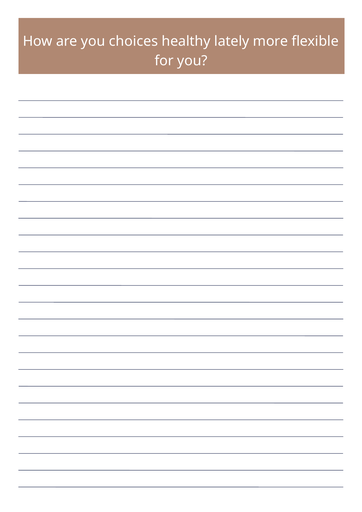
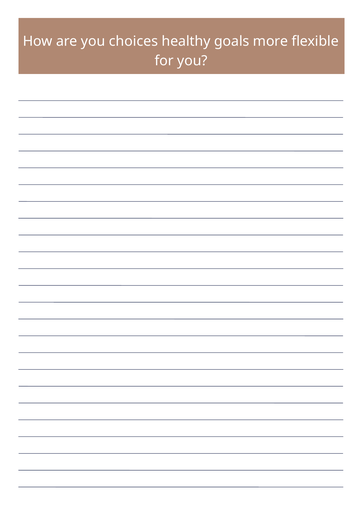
lately: lately -> goals (232, 41)
